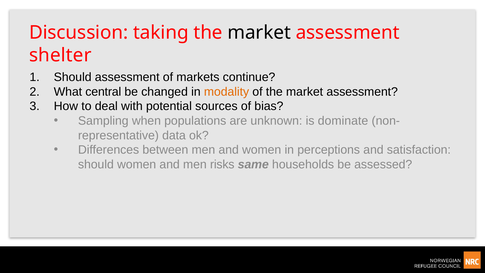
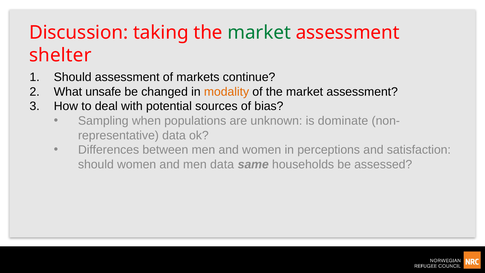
market colour: black -> green (259, 33)
central: central -> unsafe (103, 92)
men risks: risks -> data (222, 164)
